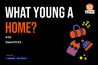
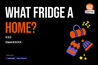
young: young -> fridge (49, 13)
